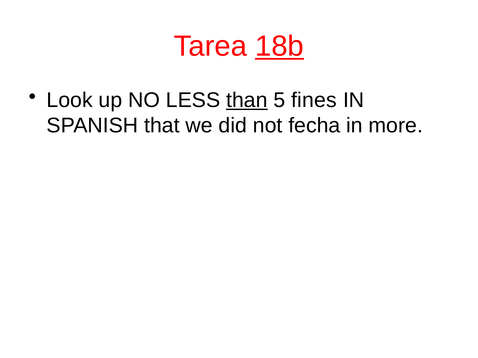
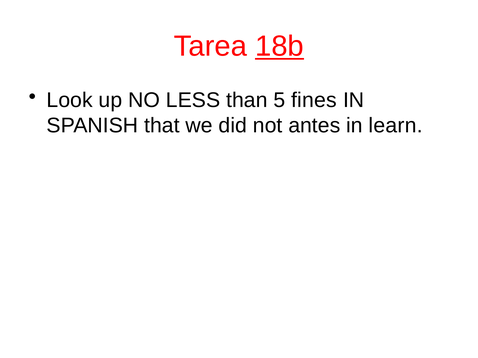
than underline: present -> none (247, 100)
fecha: fecha -> antes (314, 126)
more: more -> learn (396, 126)
